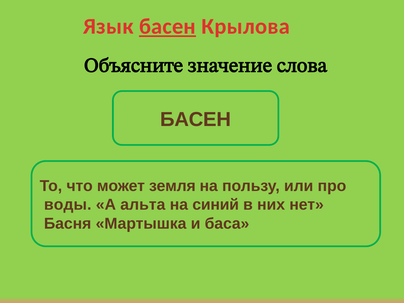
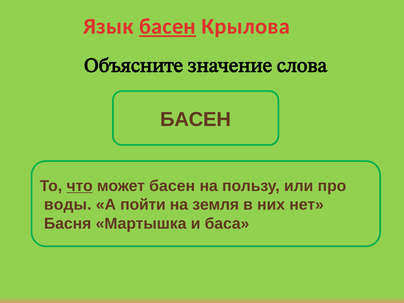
что underline: none -> present (80, 186)
может земля: земля -> басен (172, 186)
альта: альта -> пойти (143, 205)
синий: синий -> земля (216, 205)
